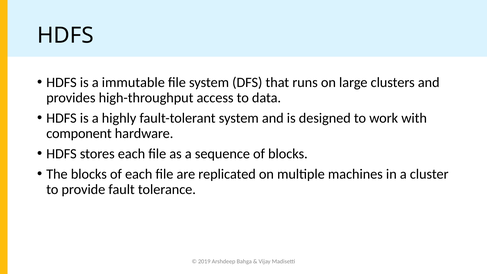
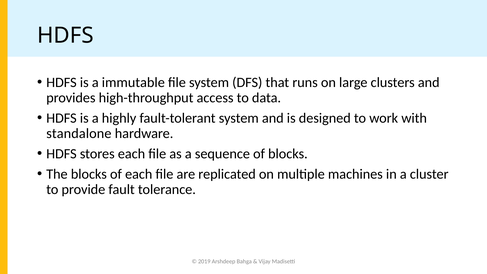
component: component -> standalone (79, 133)
